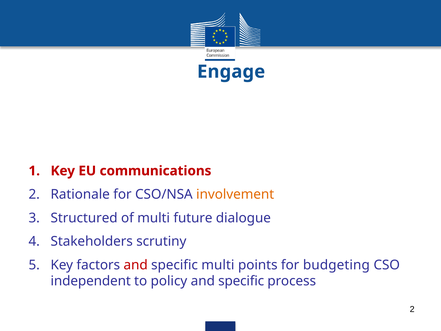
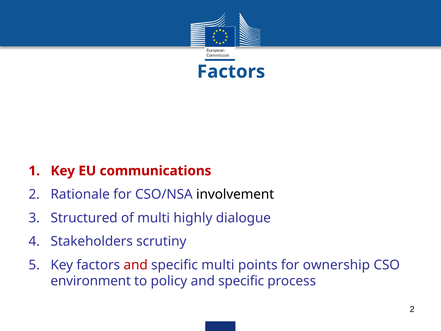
Engage: Engage -> Factors (231, 72)
involvement colour: orange -> black (235, 194)
future: future -> highly (193, 218)
budgeting: budgeting -> ownership (336, 265)
independent: independent -> environment (91, 281)
